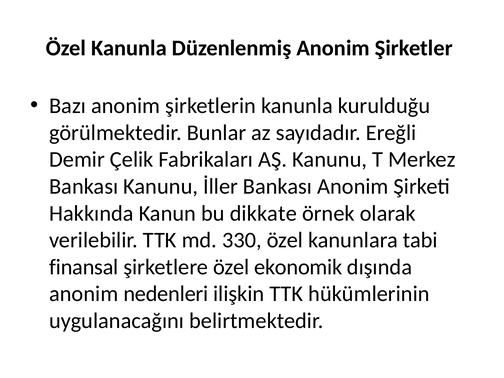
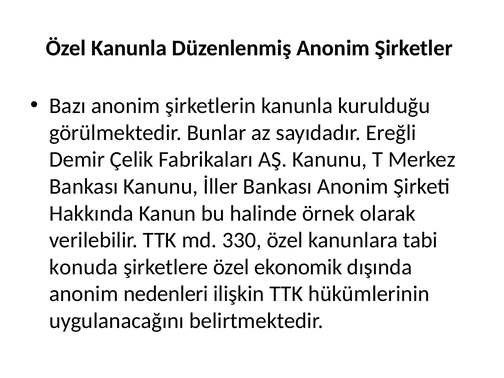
dikkate: dikkate -> halinde (263, 213)
finansal: finansal -> konuda (84, 267)
